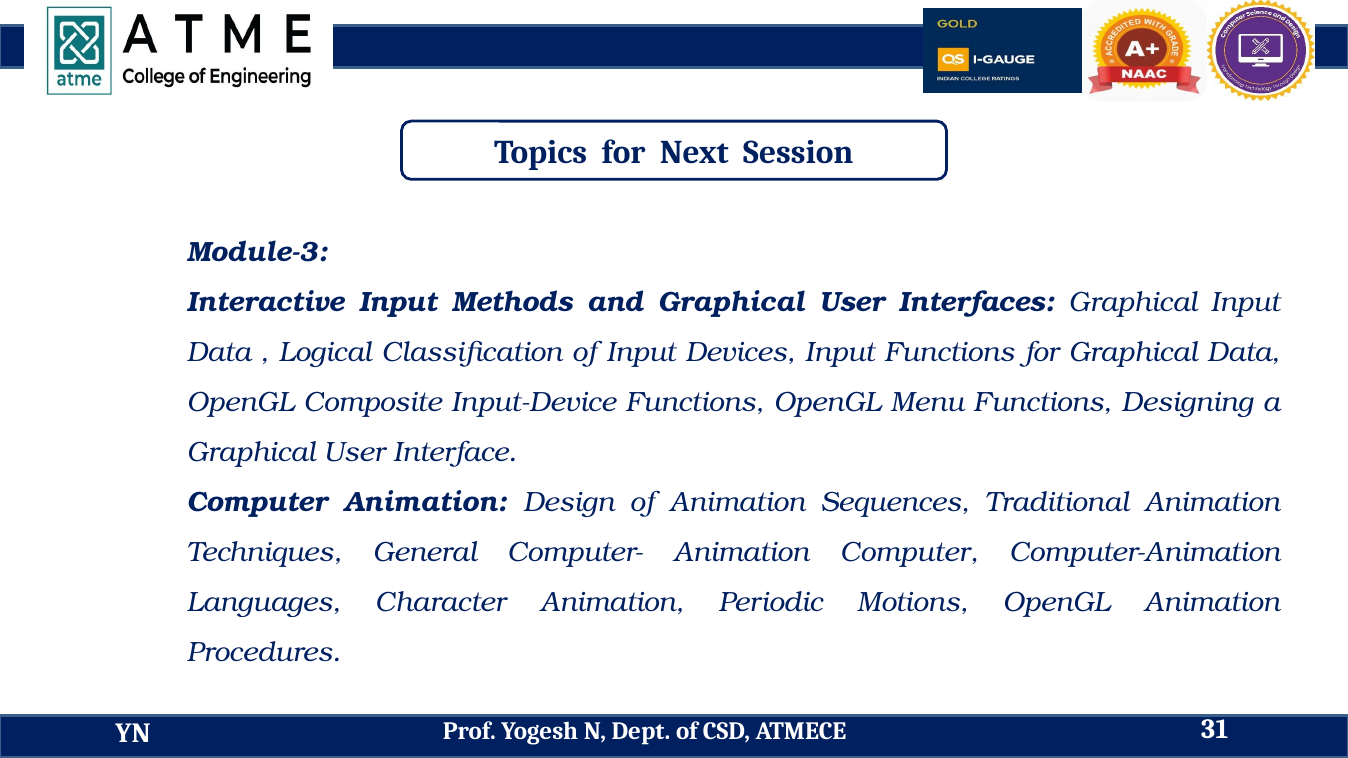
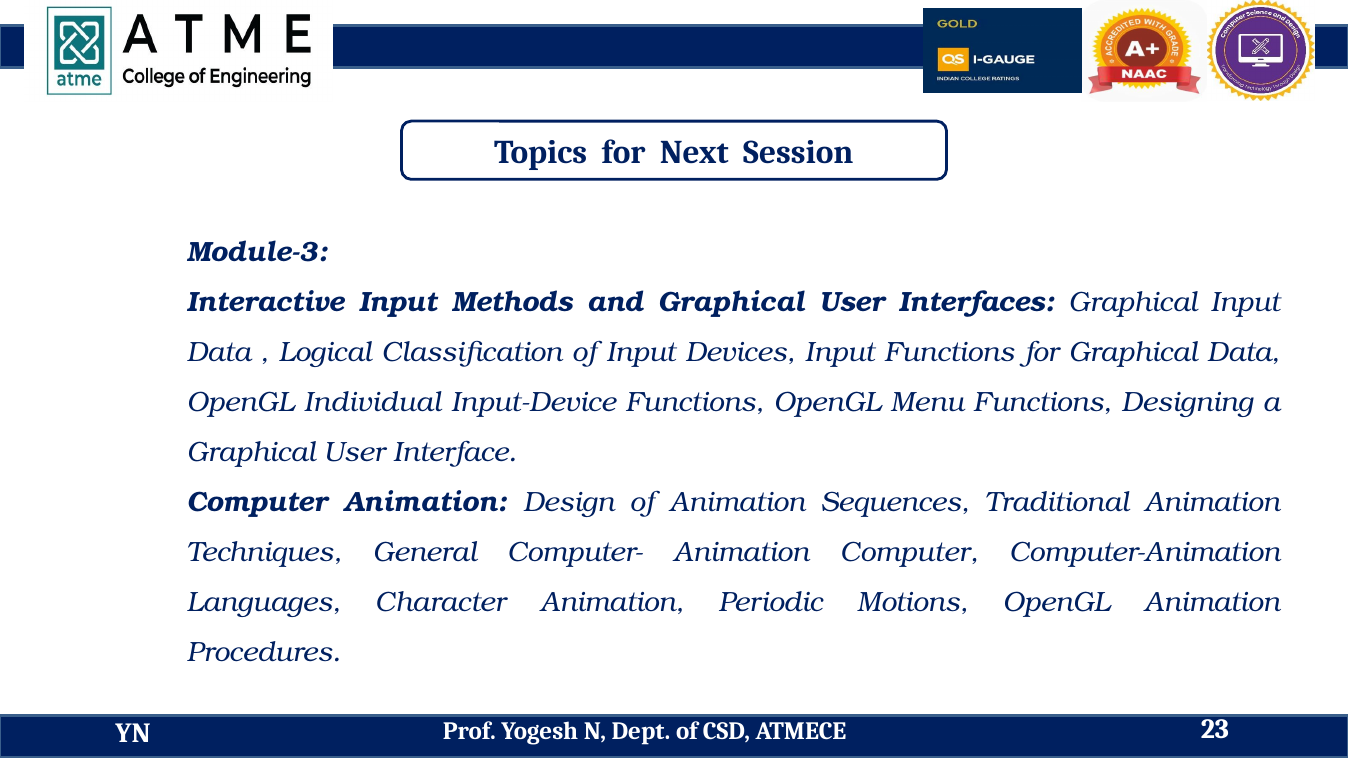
Composite: Composite -> Individual (372, 403)
31: 31 -> 23 (1215, 730)
